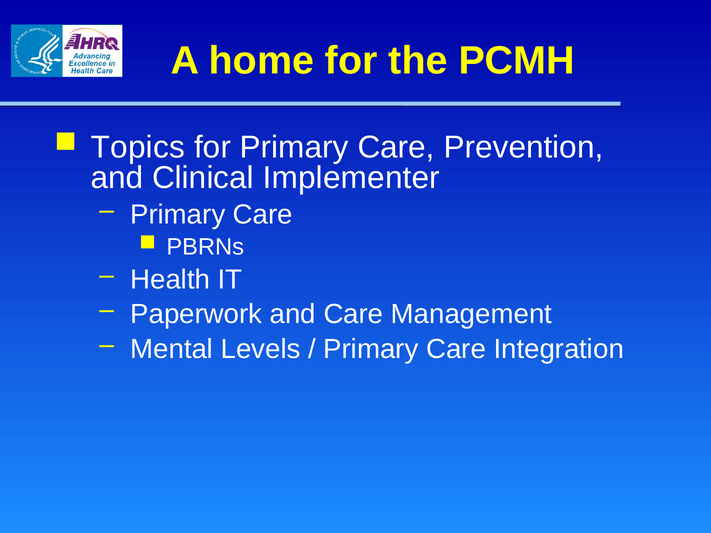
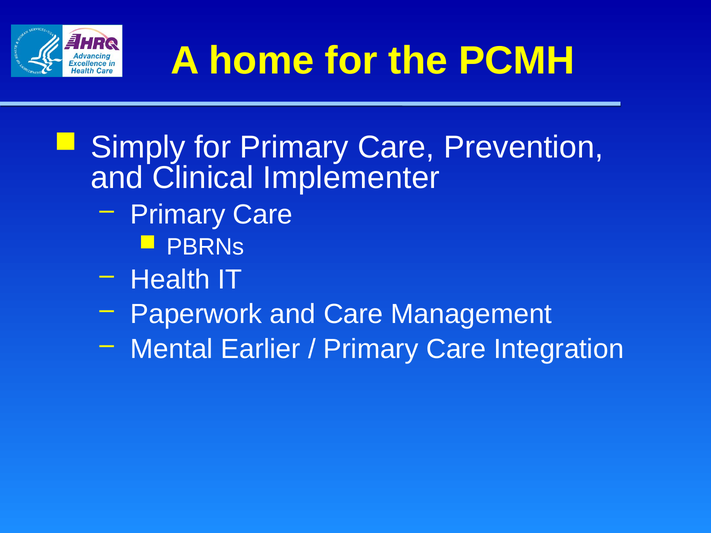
Topics: Topics -> Simply (138, 148)
Levels: Levels -> Earlier (261, 349)
